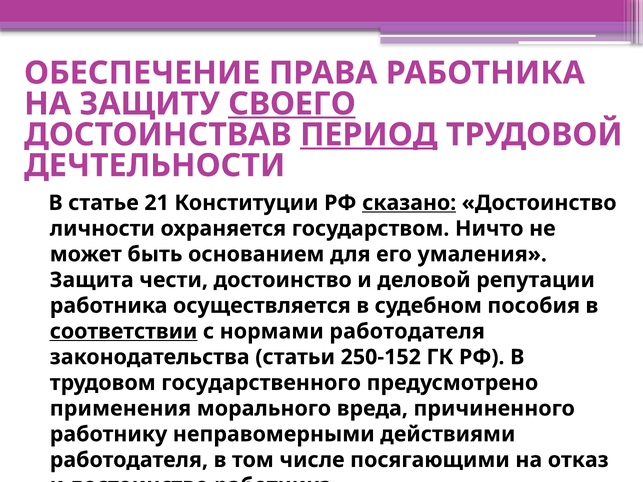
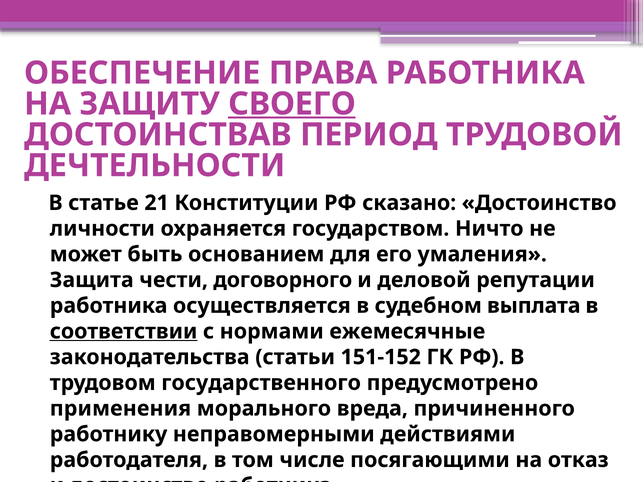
ПЕРИОД underline: present -> none (369, 135)
сказано underline: present -> none (409, 203)
чести достоинство: достоинство -> договорного (283, 280)
пособия: пособия -> выплата (534, 306)
нормами работодателя: работодателя -> ежемесячные (407, 332)
250-152: 250-152 -> 151-152 (381, 357)
